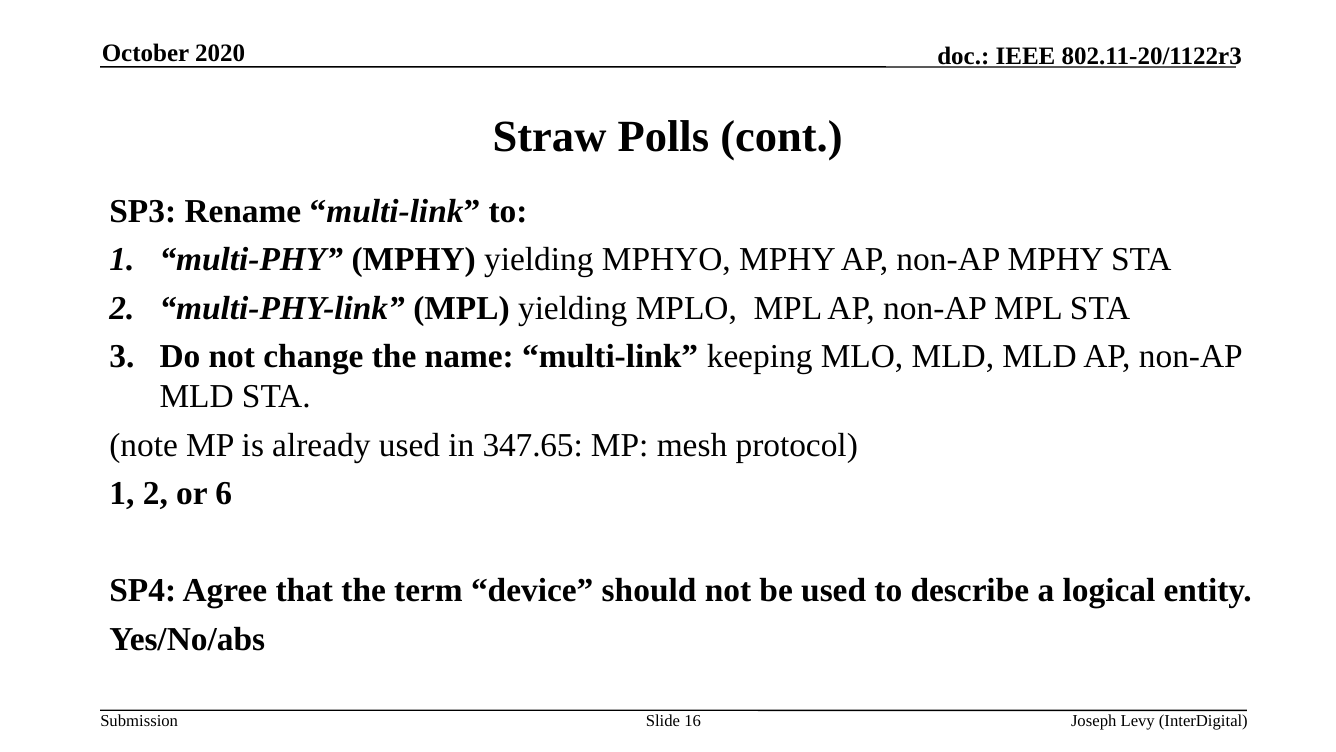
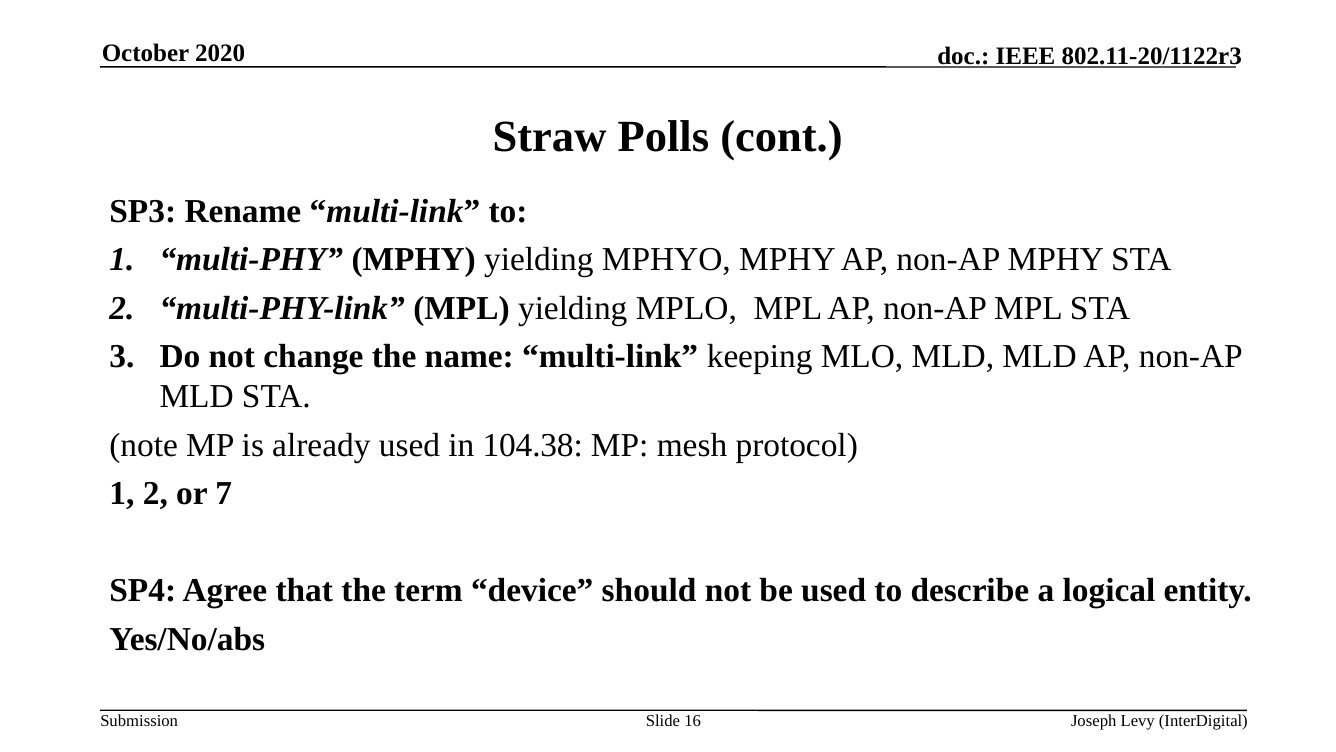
347.65: 347.65 -> 104.38 (533, 445)
6: 6 -> 7 (224, 493)
